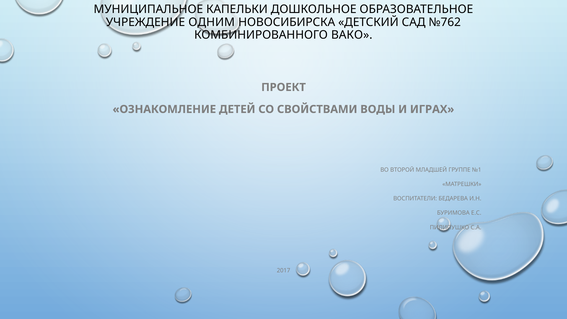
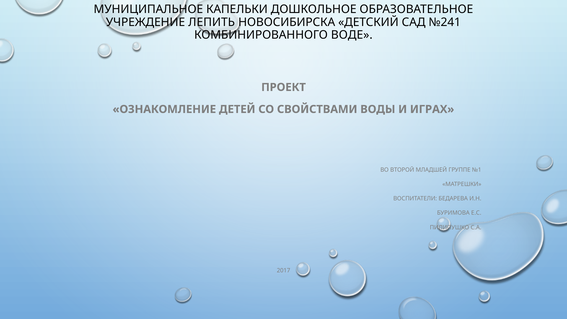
ОДНИМ: ОДНИМ -> ЛЕПИТЬ (212, 22)
№762: №762 -> №241 (445, 22)
ВАКО: ВАКО -> ВОДЕ (352, 35)
